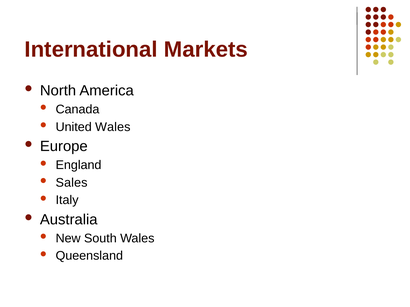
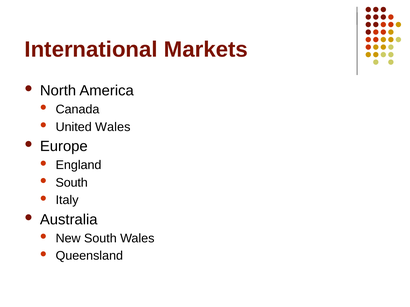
Sales: Sales -> South (72, 183)
